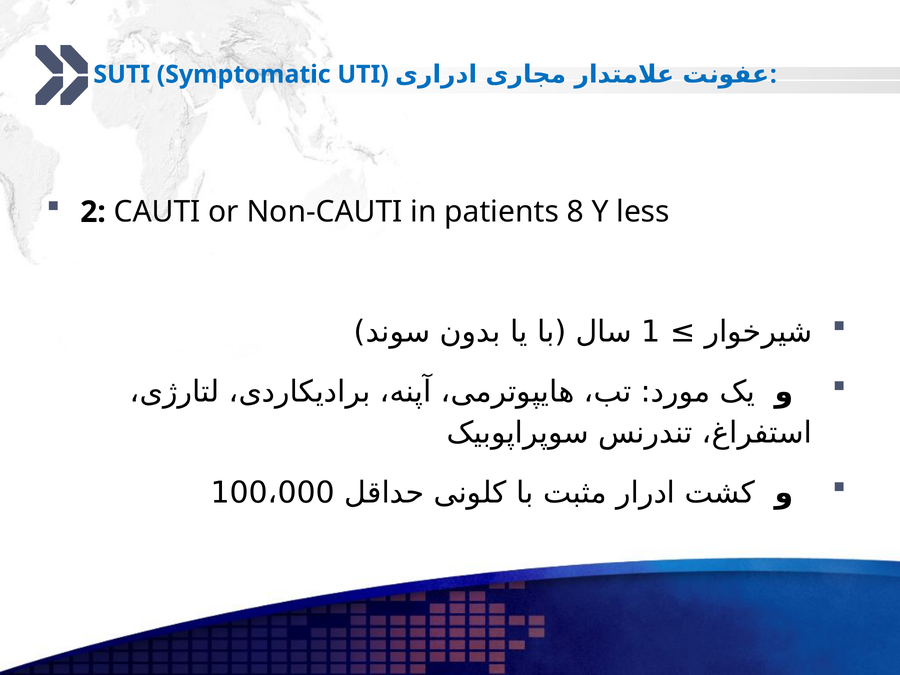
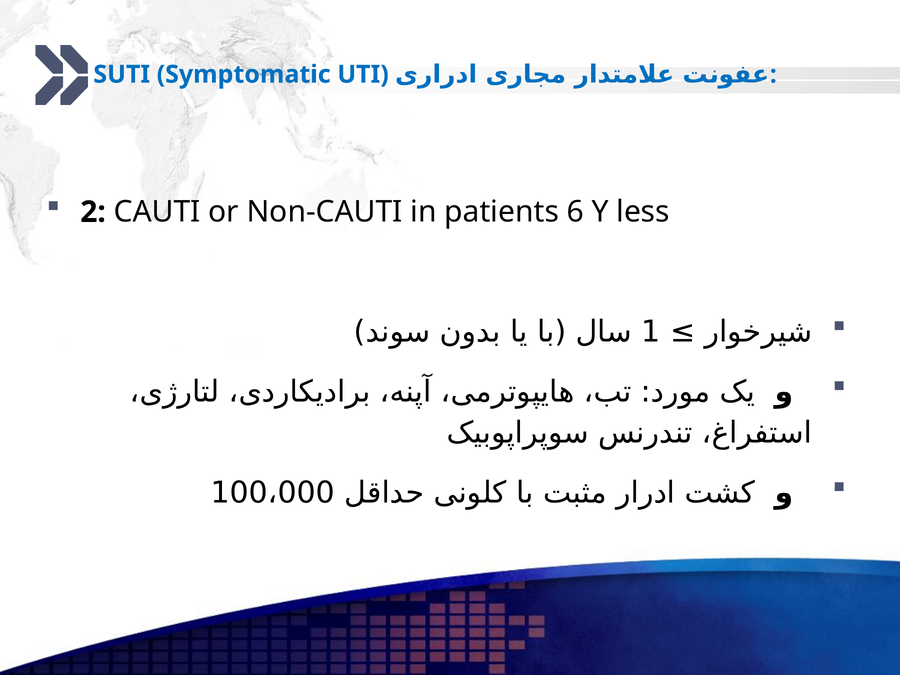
8: 8 -> 6 (575, 212)
